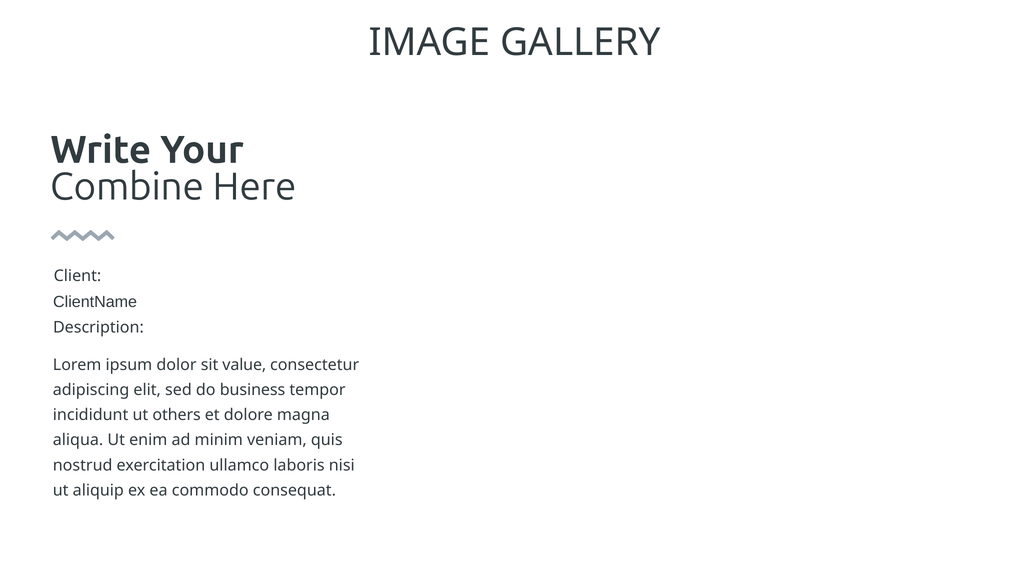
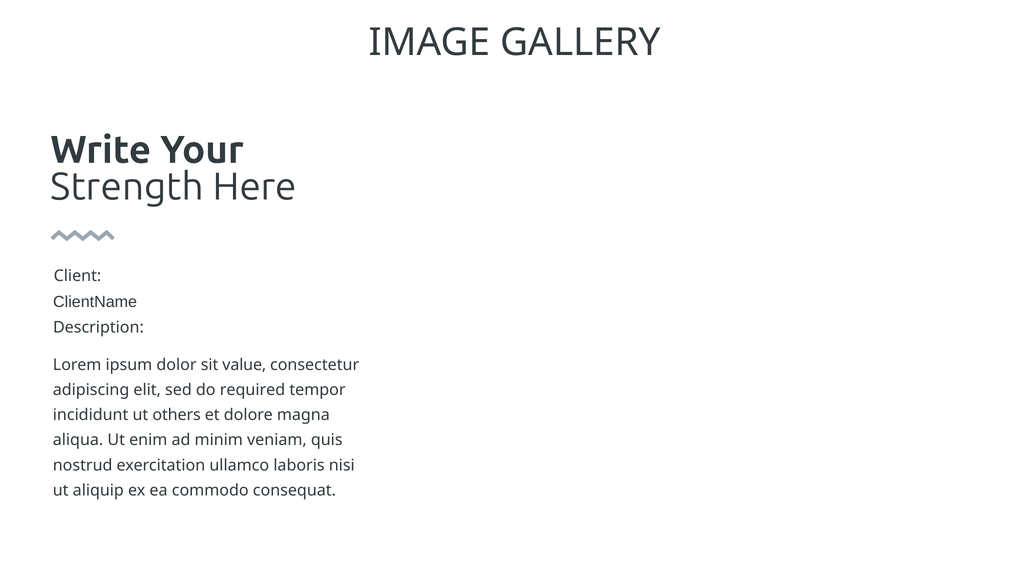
Combine: Combine -> Strength (127, 187)
business: business -> required (252, 390)
